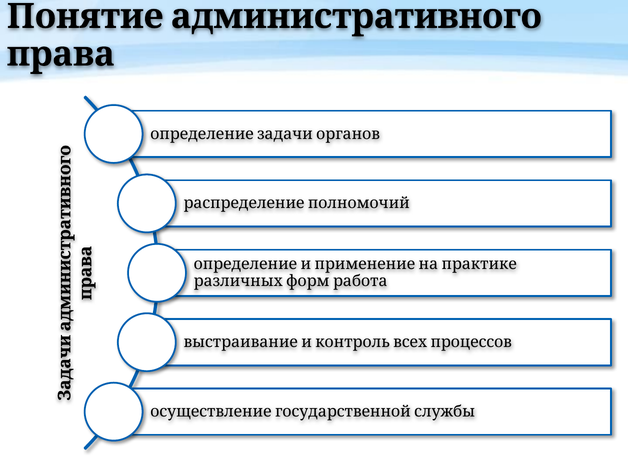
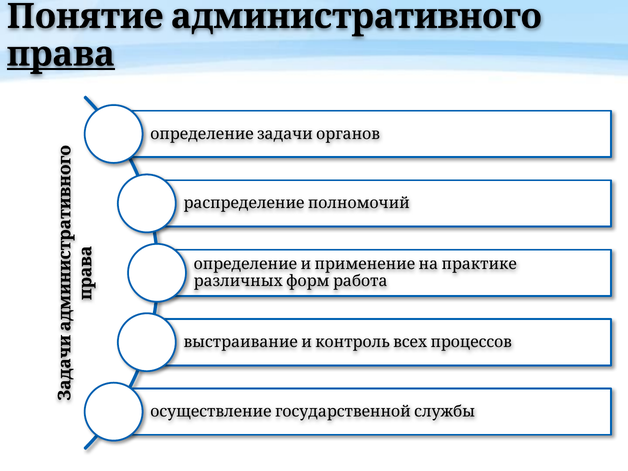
права underline: none -> present (61, 54)
